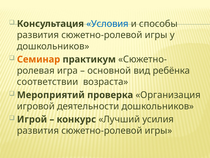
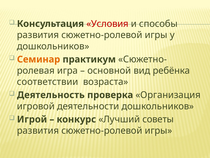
Условия colour: blue -> red (107, 24)
Мероприятий: Мероприятий -> Деятельность (51, 95)
усилия: усилия -> советы (158, 119)
